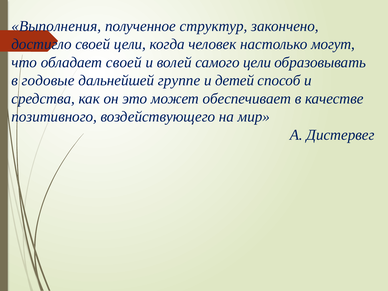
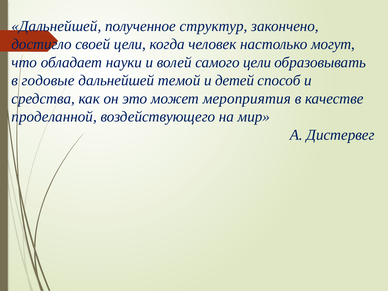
Выполнения: Выполнения -> Дальнейшей (56, 26)
обладает своей: своей -> науки (124, 62)
группе: группе -> темой (179, 80)
обеспечивает: обеспечивает -> мероприятия (247, 99)
позитивного: позитивного -> проделанной (54, 117)
